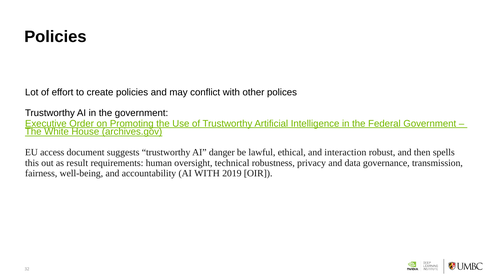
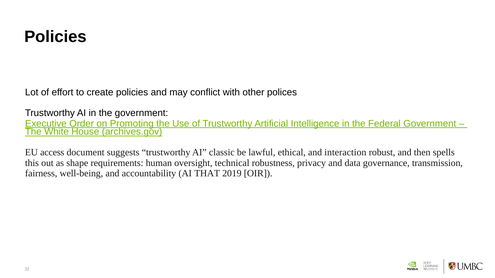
danger: danger -> classic (222, 153)
result: result -> shape (77, 163)
AI WITH: WITH -> THAT (207, 174)
